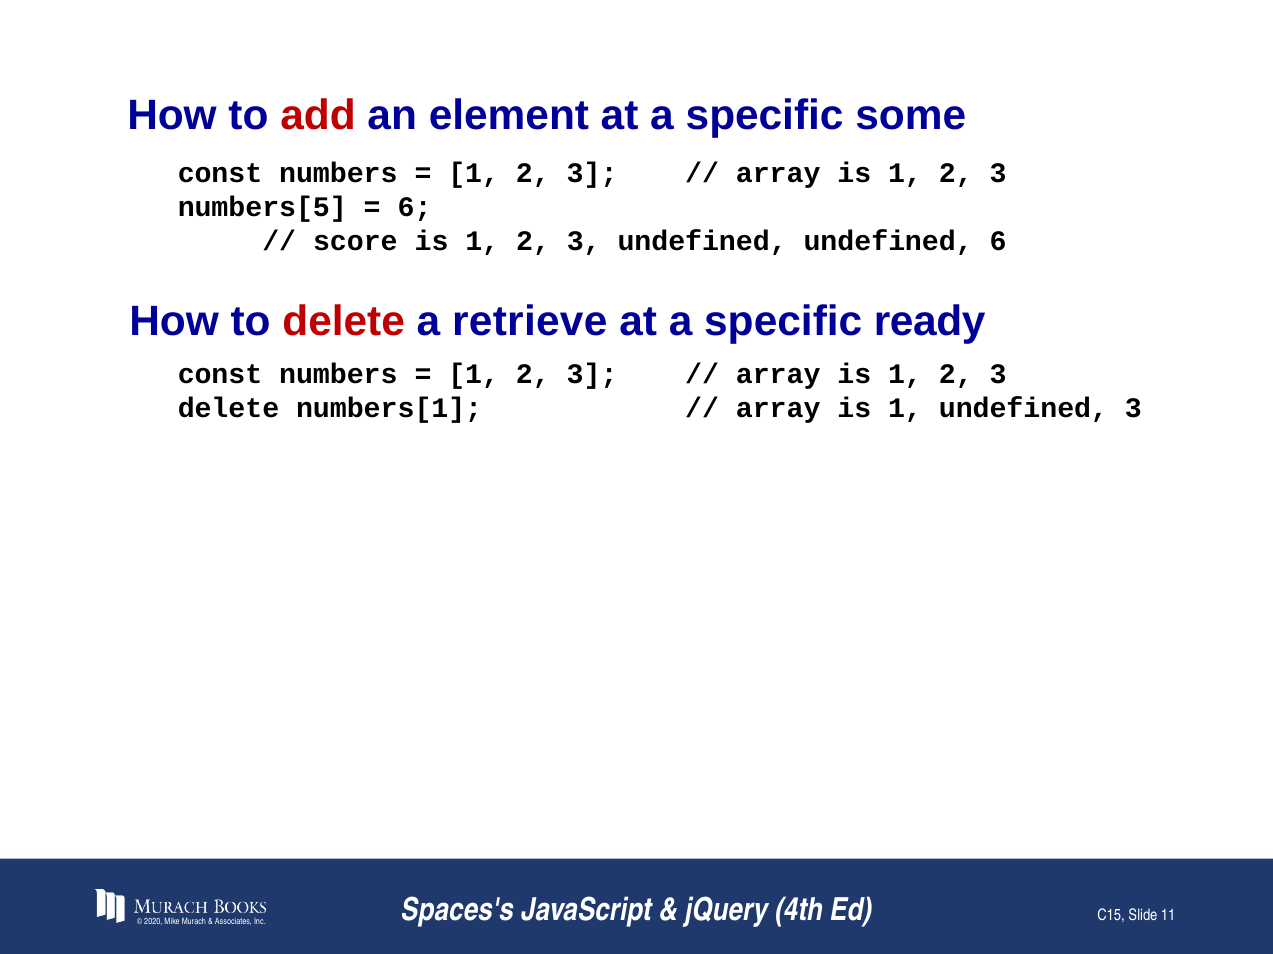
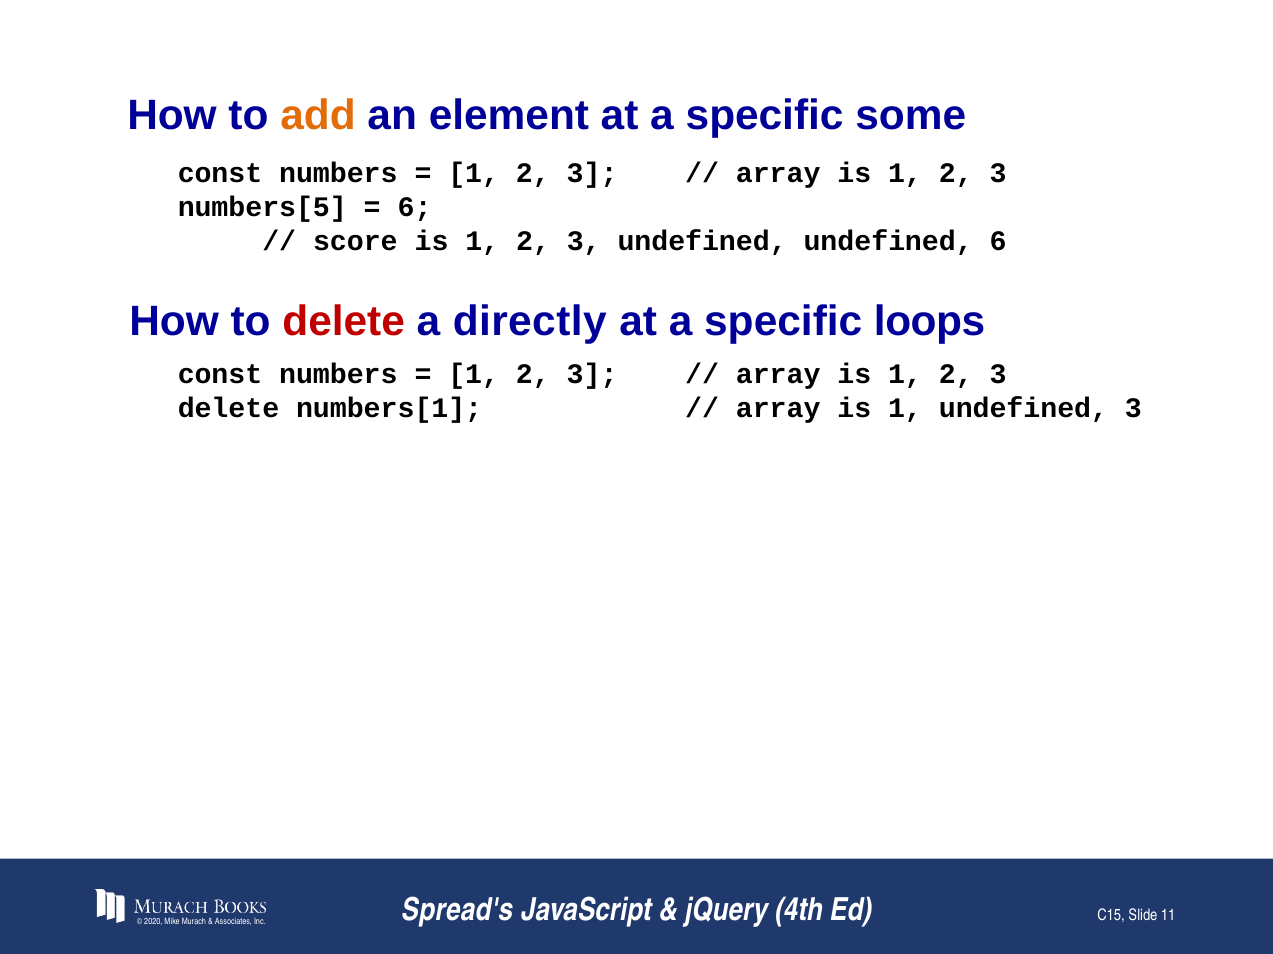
add colour: red -> orange (318, 116)
retrieve: retrieve -> directly (530, 322)
ready: ready -> loops (930, 322)
Spaces's: Spaces's -> Spread's (457, 910)
